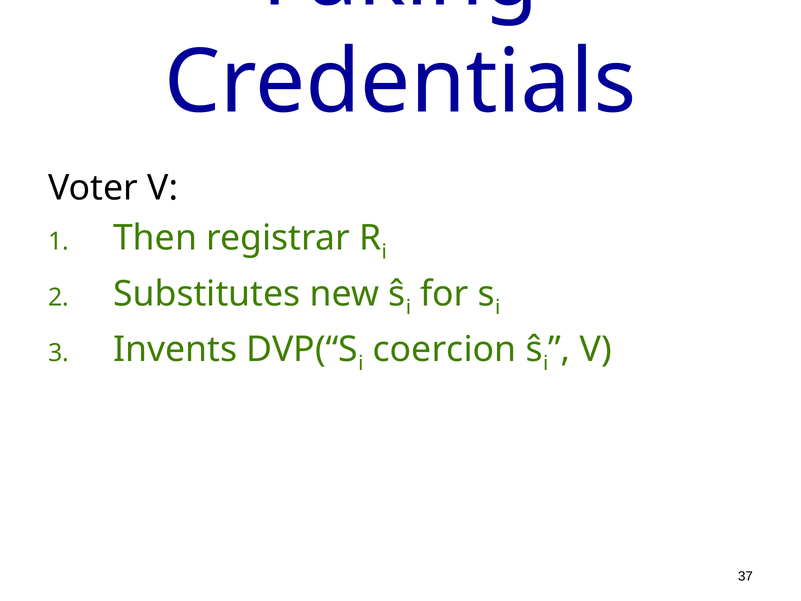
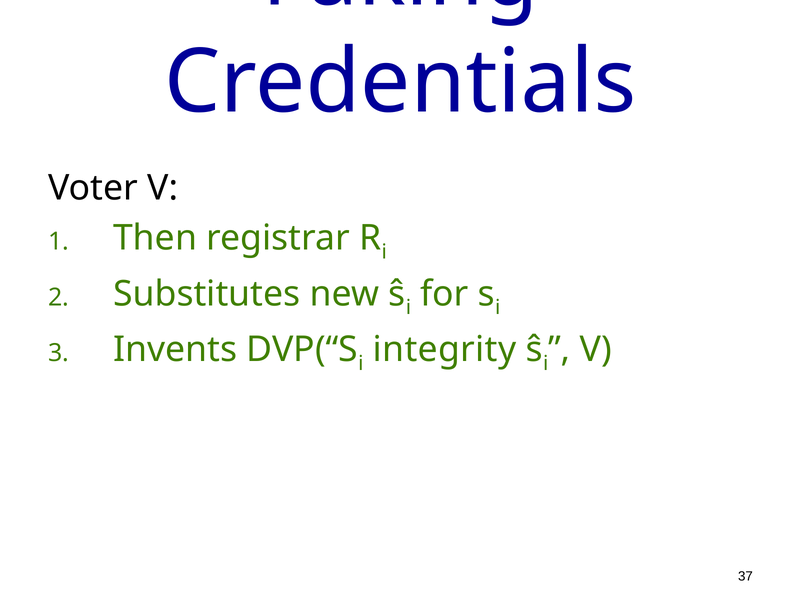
coercion: coercion -> integrity (444, 349)
